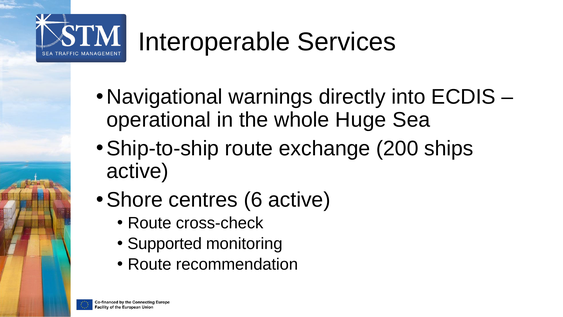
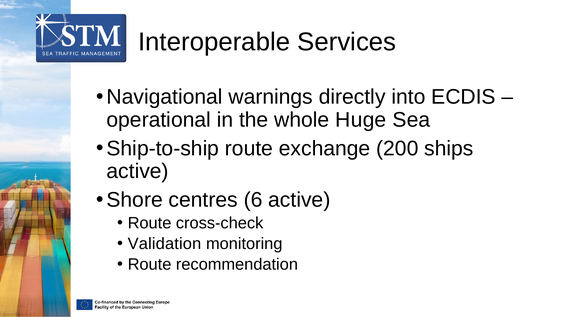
Supported: Supported -> Validation (164, 244)
